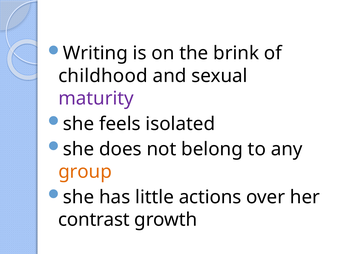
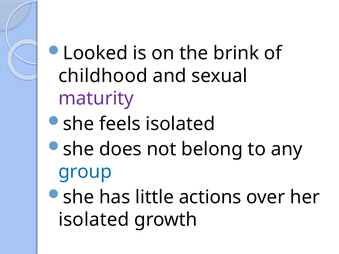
Writing: Writing -> Looked (95, 53)
group colour: orange -> blue (85, 172)
contrast: contrast -> isolated (94, 220)
